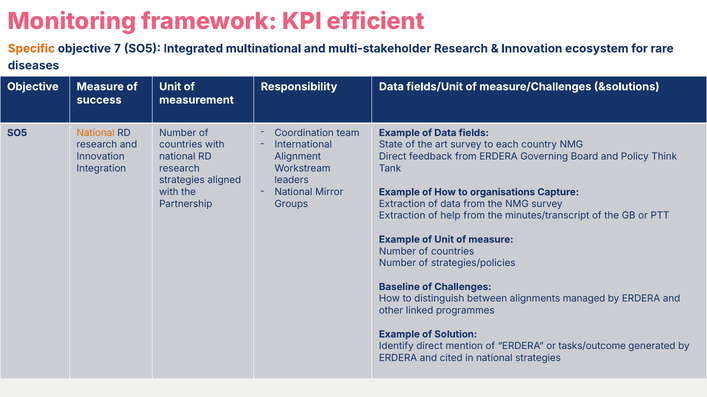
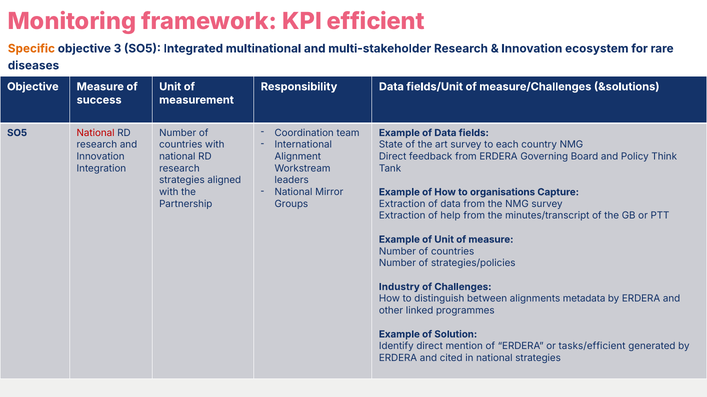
7: 7 -> 3 (117, 49)
National colour: orange -> red (96, 133)
Baseline: Baseline -> Industry (399, 287)
managed: managed -> metadata (584, 299)
tasks/outcome: tasks/outcome -> tasks/efficient (592, 347)
